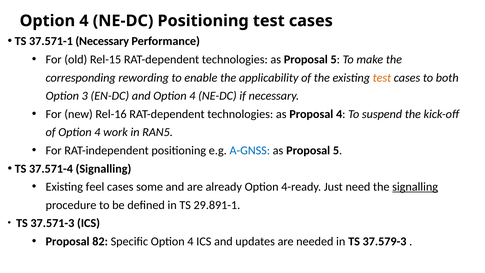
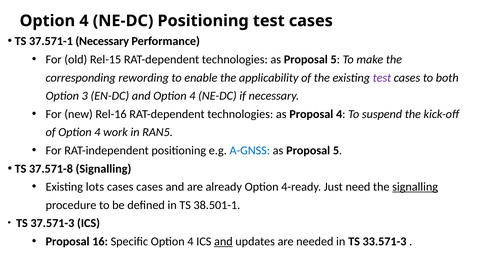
test colour: orange -> purple (382, 78)
37.571-4: 37.571-4 -> 37.571-8 (51, 169)
feel: feel -> lots (95, 187)
cases some: some -> cases (150, 187)
29.891-1: 29.891-1 -> 38.501-1 (217, 205)
82: 82 -> 16 (100, 241)
and underline: none -> present (223, 241)
37.579-3: 37.579-3 -> 33.571-3 (385, 241)
